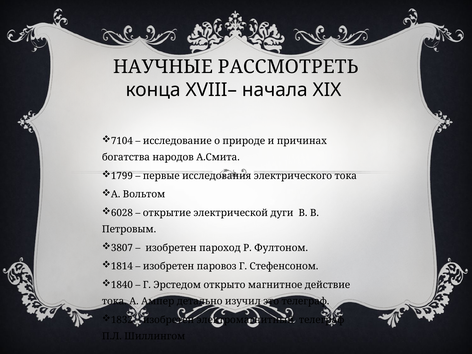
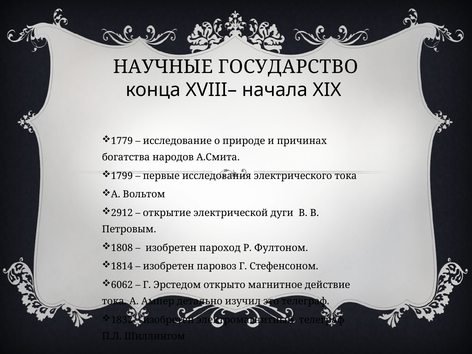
РАССМОТРЕТЬ: РАССМОТРЕТЬ -> ГОСУДАРСТВО (288, 67)
7104: 7104 -> 1779 (122, 141)
6028: 6028 -> 2912 (122, 213)
3807: 3807 -> 1808 (122, 248)
1840: 1840 -> 6062 (122, 285)
